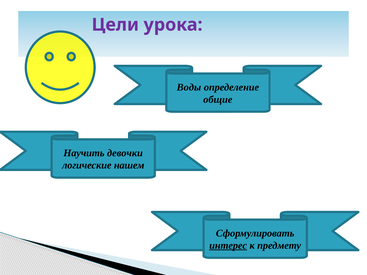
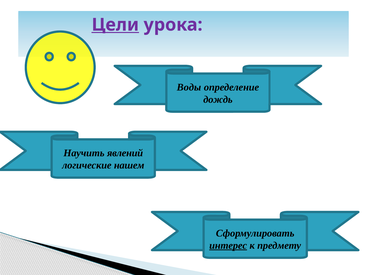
Цели underline: none -> present (115, 25)
общие: общие -> дождь (218, 100)
девочки: девочки -> явлений (125, 153)
